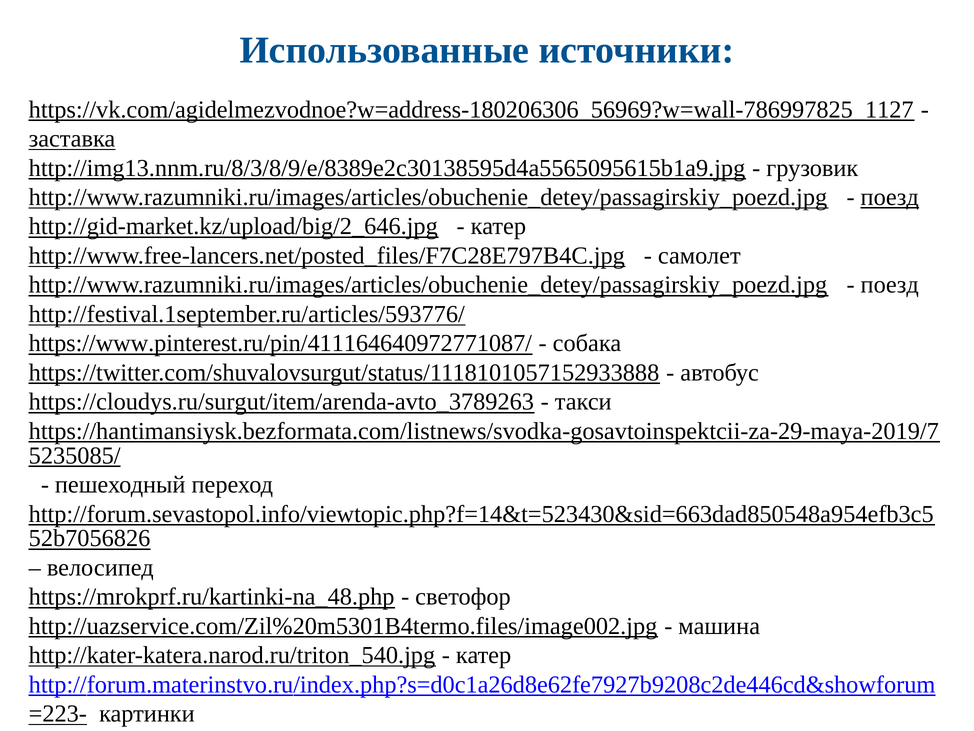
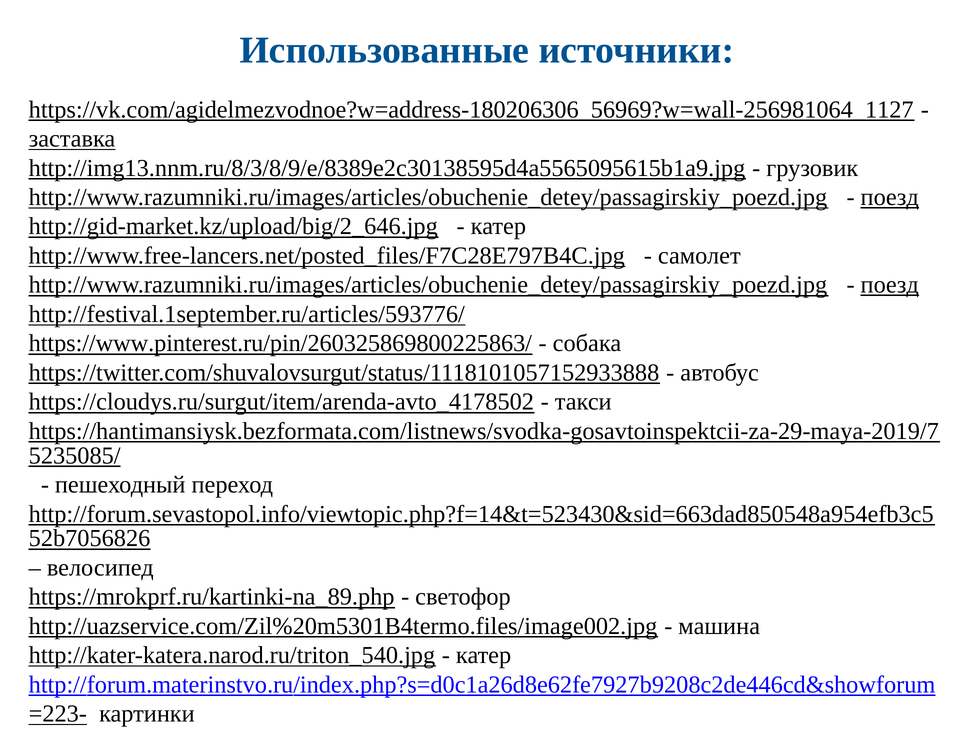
https://vk.com/agidelmezvodnoe?w=address-180206306_56969?w=wall-786997825_1127: https://vk.com/agidelmezvodnoe?w=address-180206306_56969?w=wall-786997825_1127 -> https://vk.com/agidelmezvodnoe?w=address-180206306_56969?w=wall-256981064_1127 (471, 109)
поезд underline: none -> present (890, 285)
https://www.pinterest.ru/pin/411164640972771087/: https://www.pinterest.ru/pin/411164640972771087/ -> https://www.pinterest.ru/pin/260325869800225863/ (280, 343)
https://cloudys.ru/surgut/item/arenda-avto_3789263: https://cloudys.ru/surgut/item/arenda-avto_3789263 -> https://cloudys.ru/surgut/item/arenda-avto_4178502 (281, 402)
https://mrokprf.ru/kartinki-na_48.php: https://mrokprf.ru/kartinki-na_48.php -> https://mrokprf.ru/kartinki-na_89.php (212, 596)
